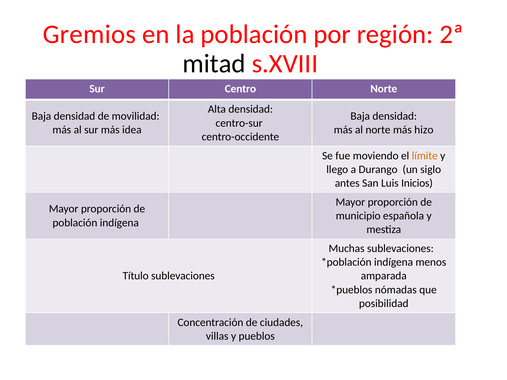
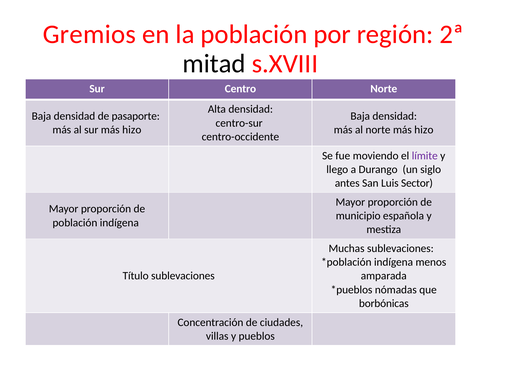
movilidad: movilidad -> pasaporte (136, 116)
sur más idea: idea -> hizo (132, 130)
límite colour: orange -> purple (425, 156)
Inicios: Inicios -> Sector (417, 183)
posibilidad: posibilidad -> borbónicas (384, 304)
